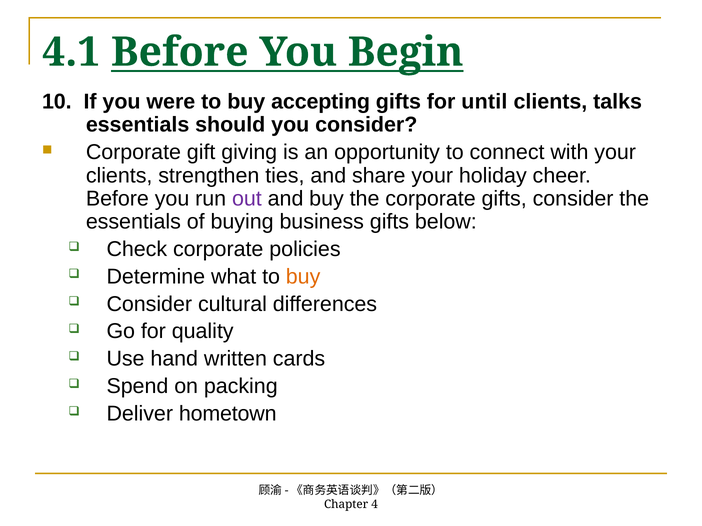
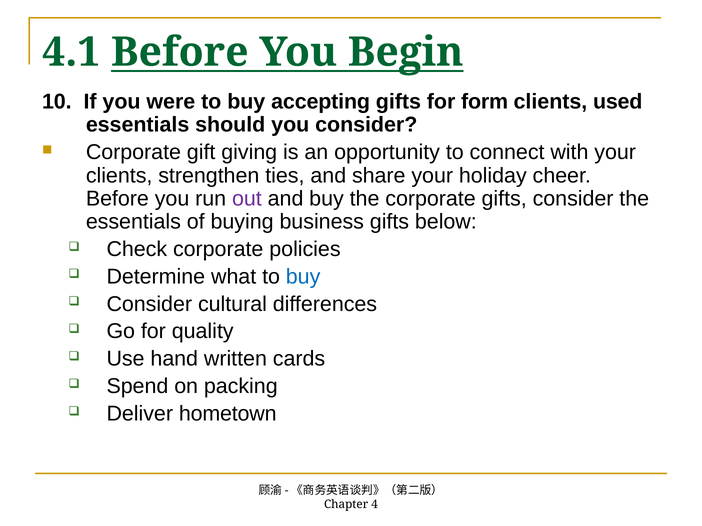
until: until -> form (485, 102)
talks: talks -> used (618, 102)
buy colour: orange -> blue (303, 277)
